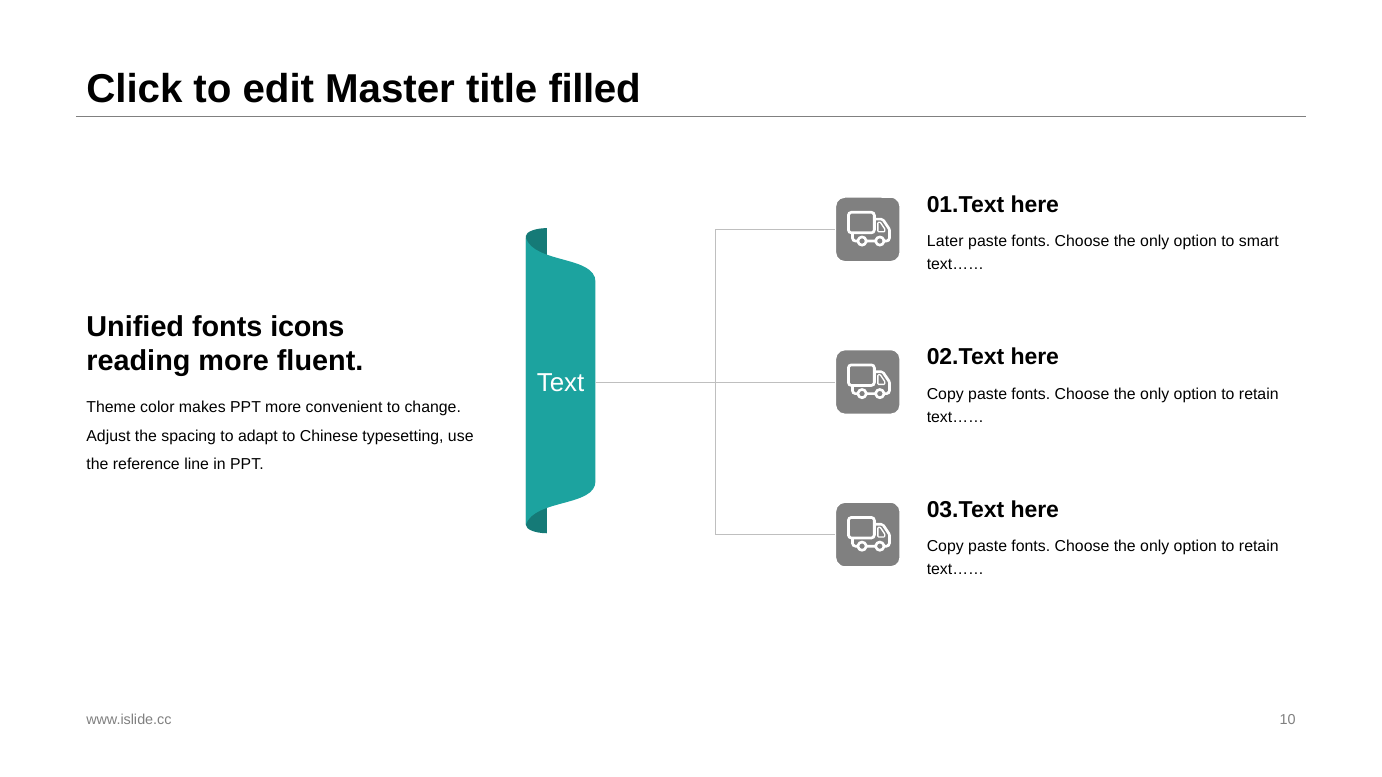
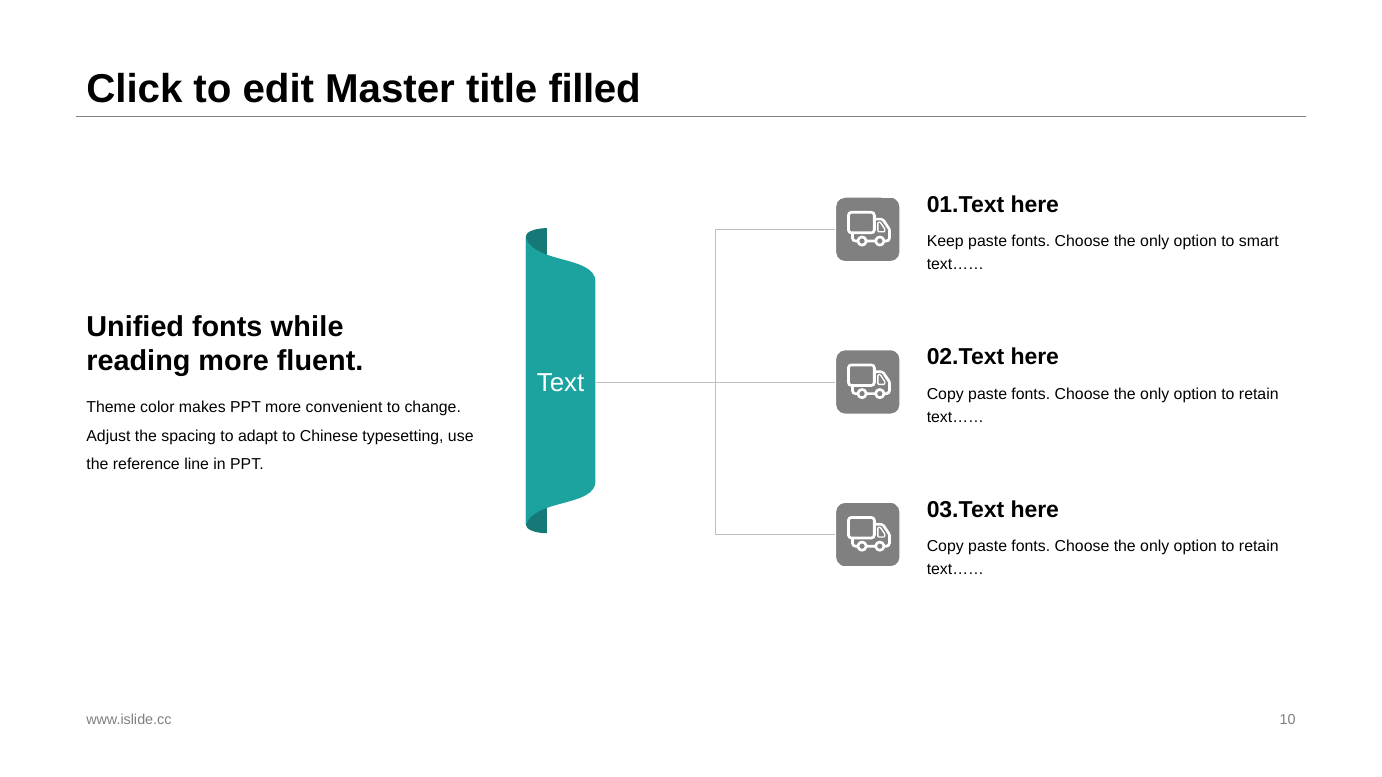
Later: Later -> Keep (945, 242)
icons: icons -> while (307, 327)
